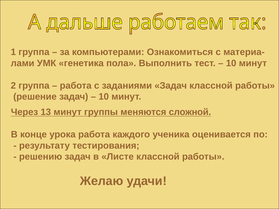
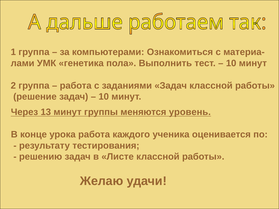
сложной: сложной -> уровень (190, 112)
